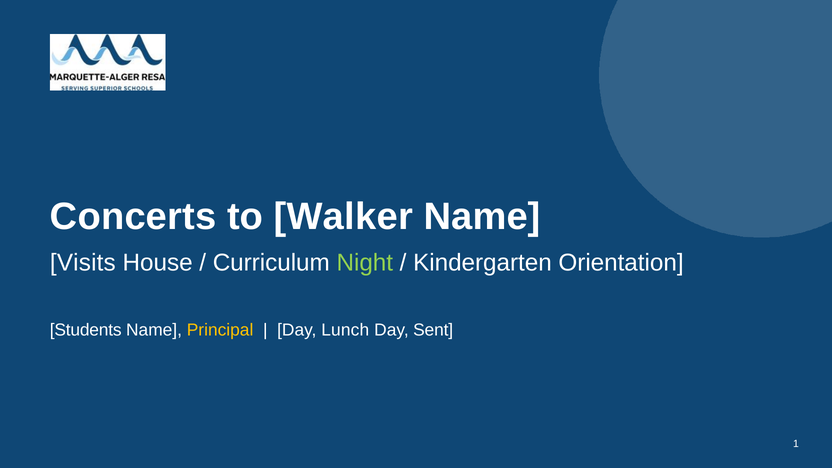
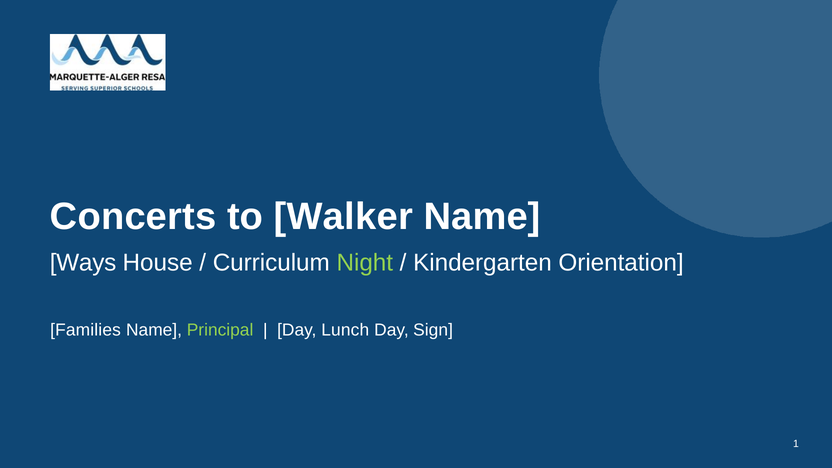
Visits: Visits -> Ways (83, 263)
Students: Students -> Families (86, 330)
Principal colour: yellow -> light green (220, 330)
Sent: Sent -> Sign (433, 330)
